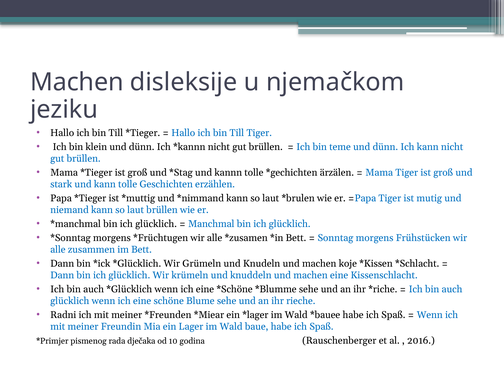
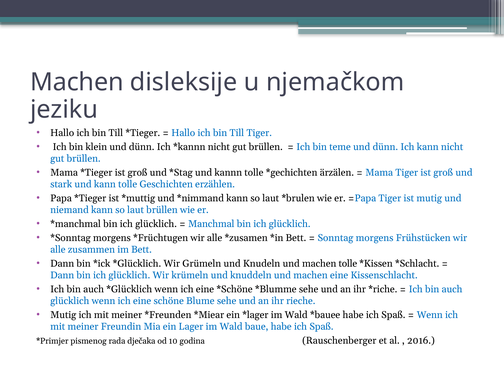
machen koje: koje -> tolle (348, 264)
Radni: Radni -> Mutig (63, 315)
